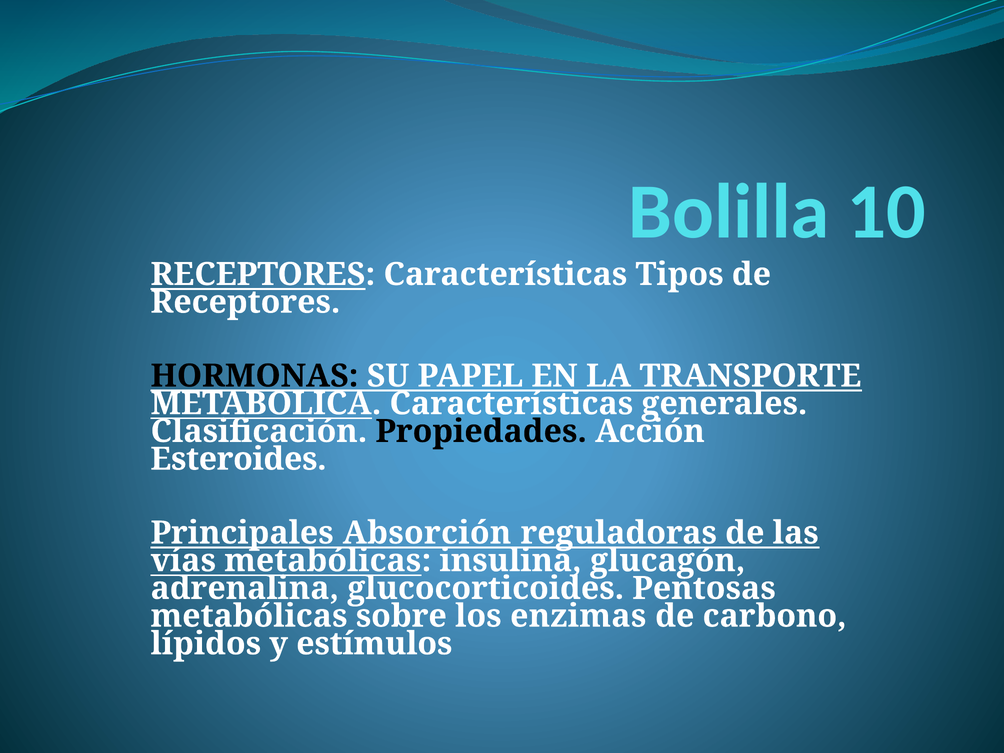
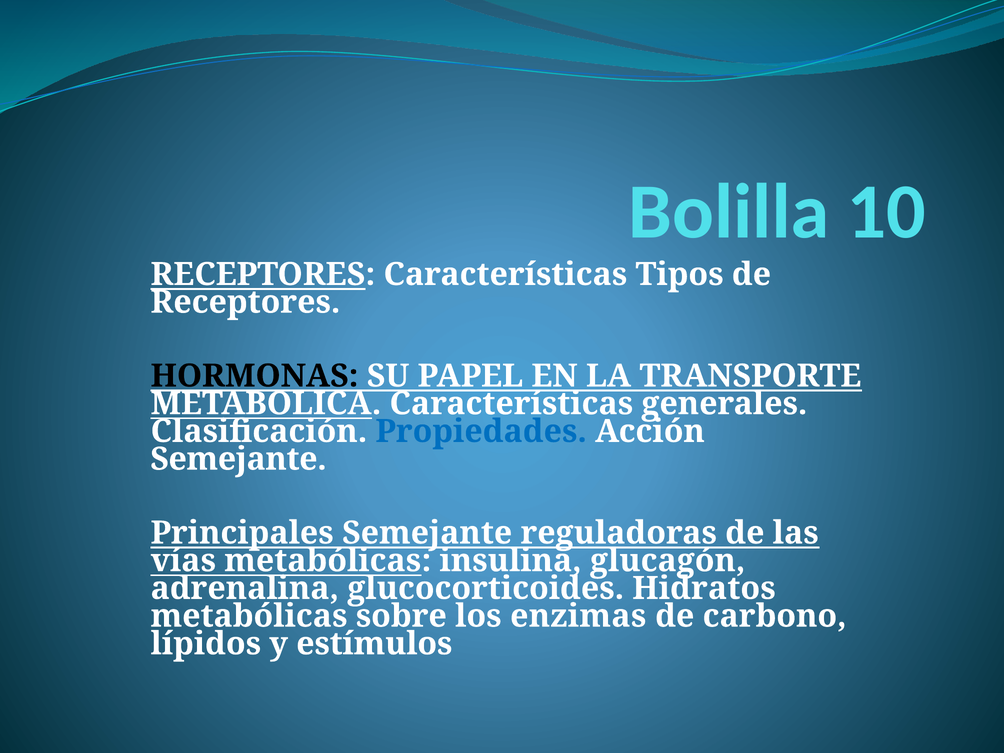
Propiedades colour: black -> blue (481, 431)
Esteroides: Esteroides -> Semejante (238, 459)
Principales Absorción: Absorción -> Semejante (427, 533)
Pentosas: Pentosas -> Hidratos (704, 588)
